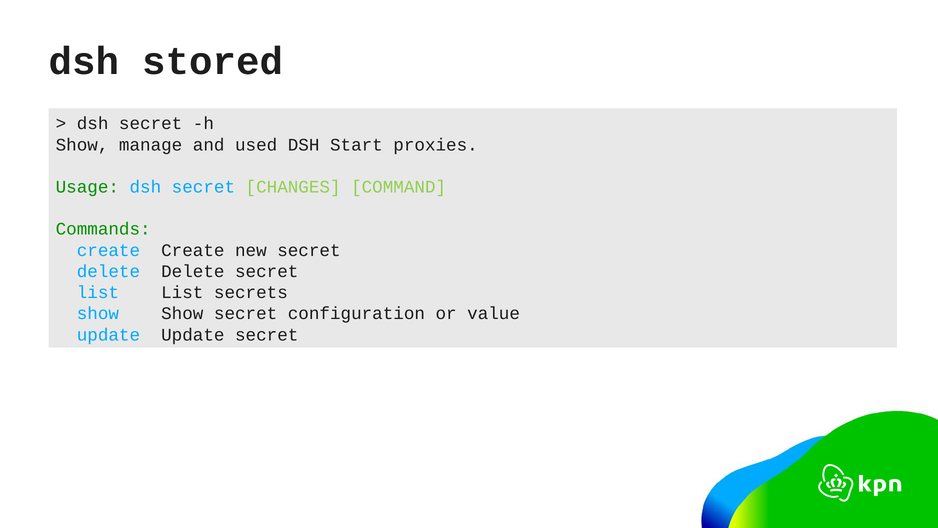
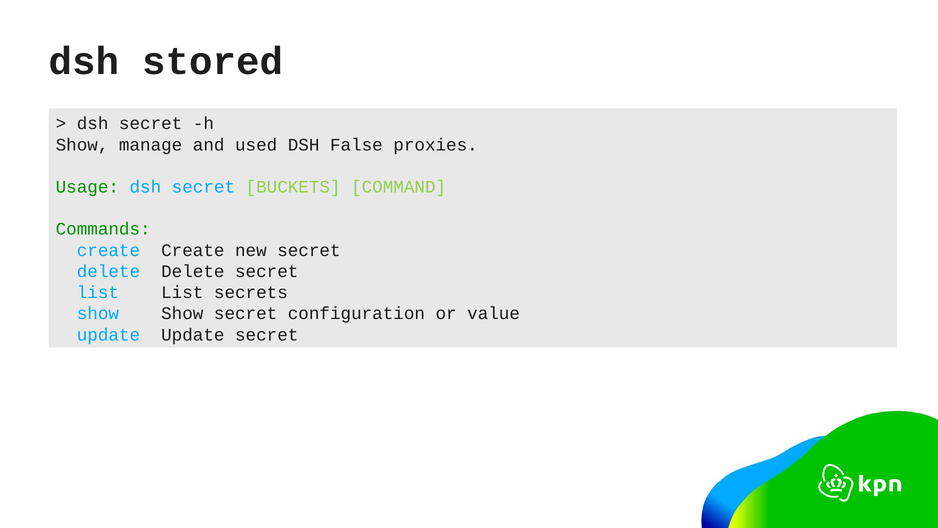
Start: Start -> False (356, 145)
CHANGES: CHANGES -> BUCKETS (293, 187)
